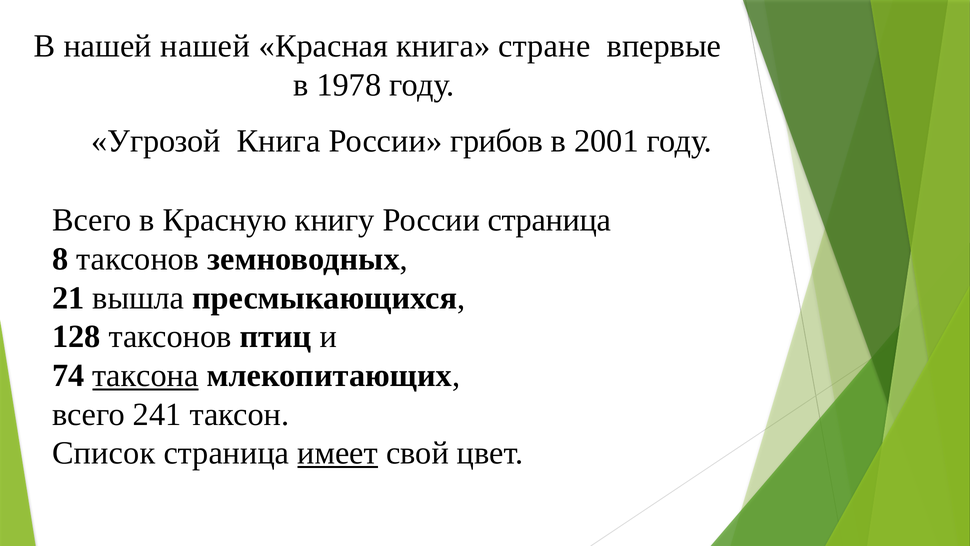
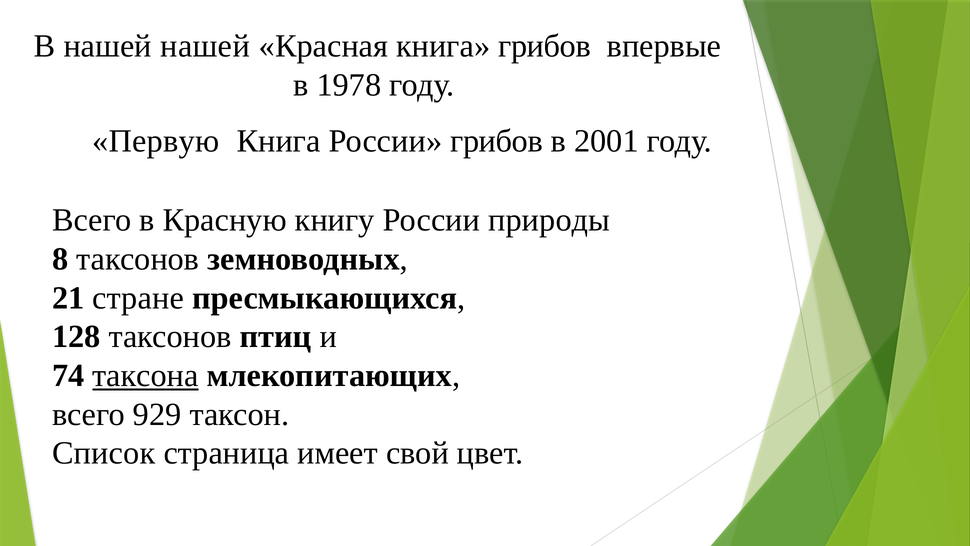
книга стране: стране -> грибов (545, 46)
Угрозой: Угрозой -> Первую (156, 141)
России страница: страница -> природы (549, 220)
вышла: вышла -> стране (138, 298)
241: 241 -> 929 (157, 414)
имеет underline: present -> none (338, 453)
